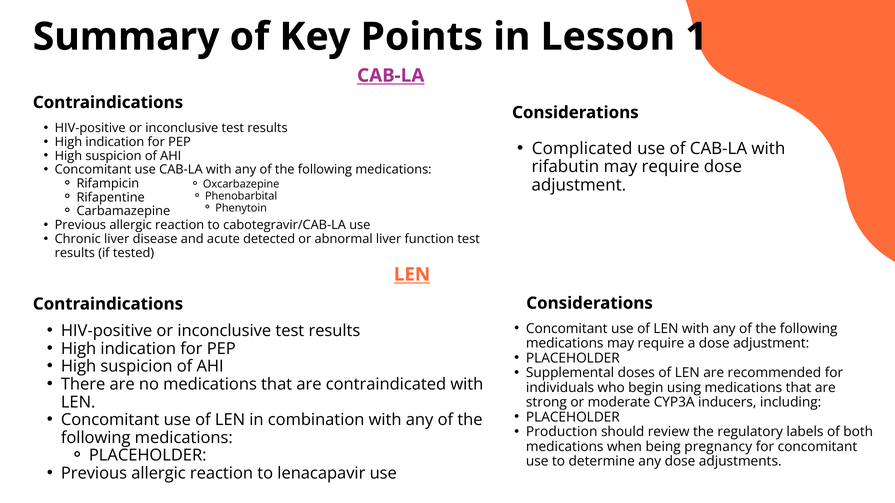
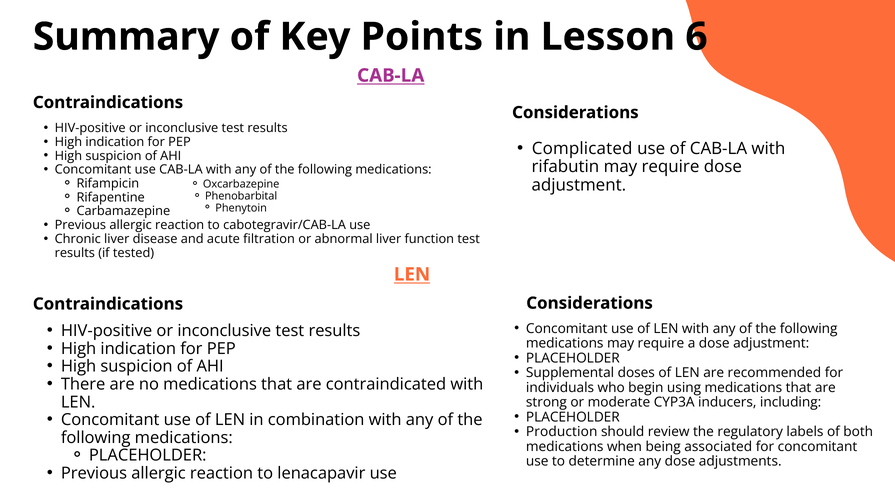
1: 1 -> 6 (696, 37)
detected: detected -> filtration (269, 239)
pregnancy: pregnancy -> associated (718, 447)
